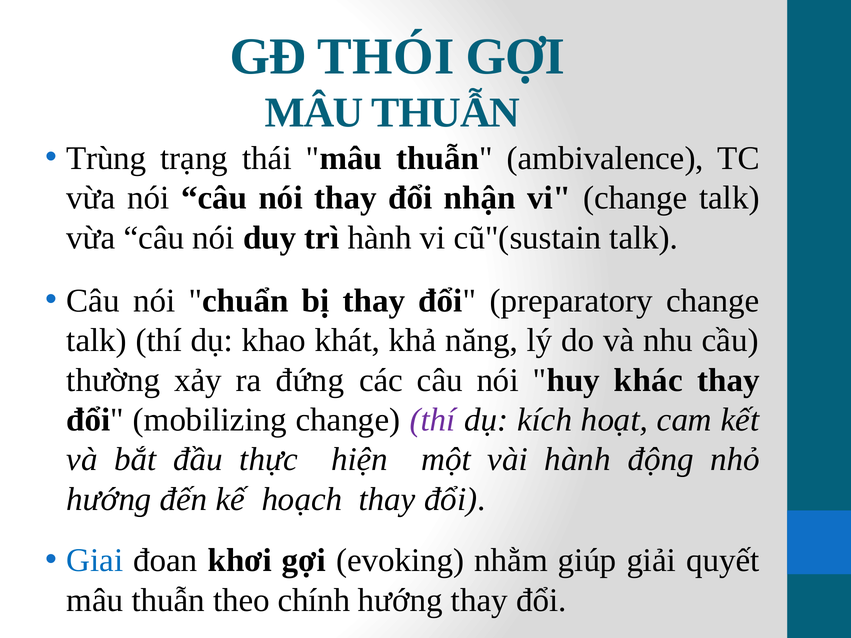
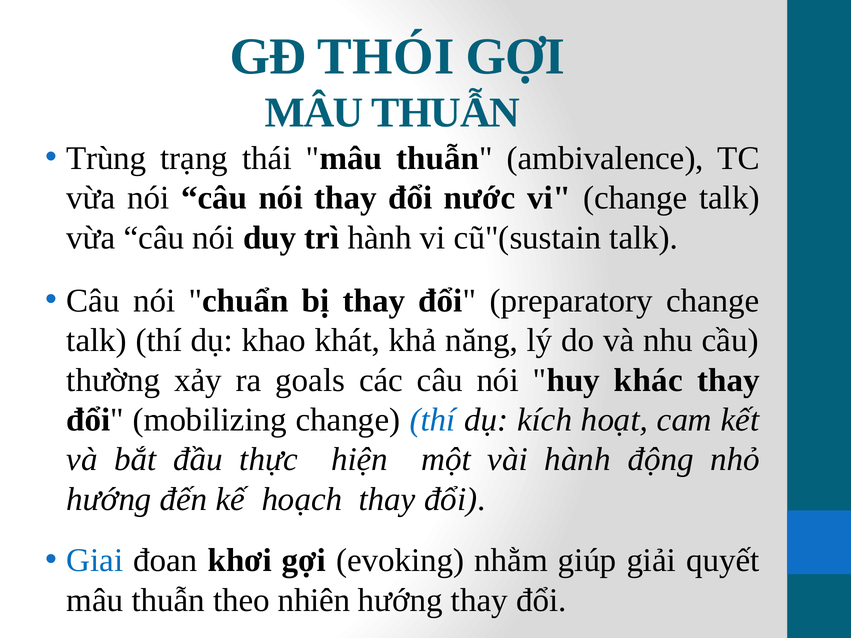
nhận: nhận -> nước (480, 198)
đứng: đứng -> goals (310, 380)
thí colour: purple -> blue (432, 420)
chính: chính -> nhiên (314, 601)
